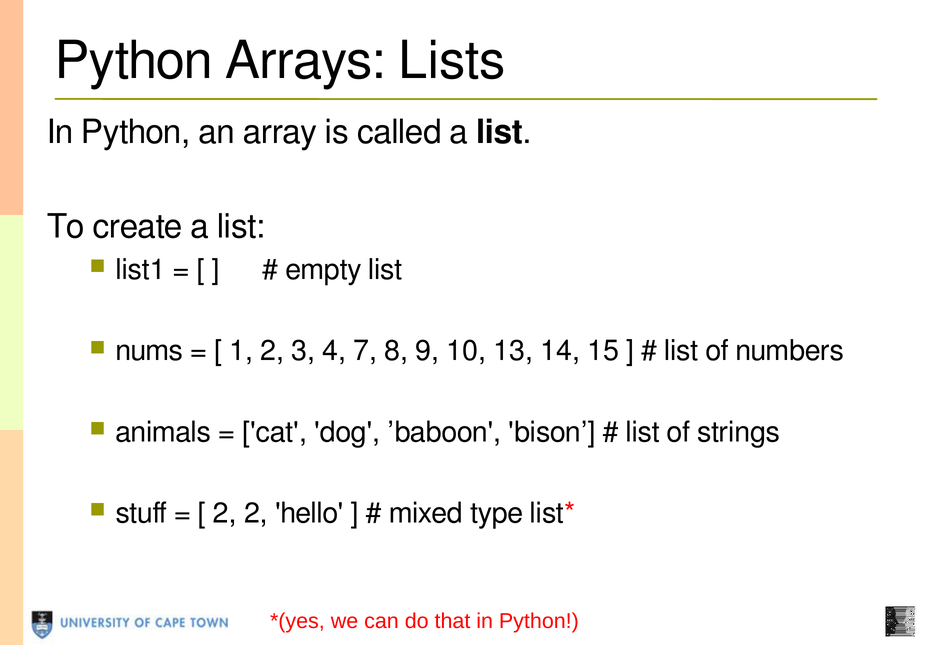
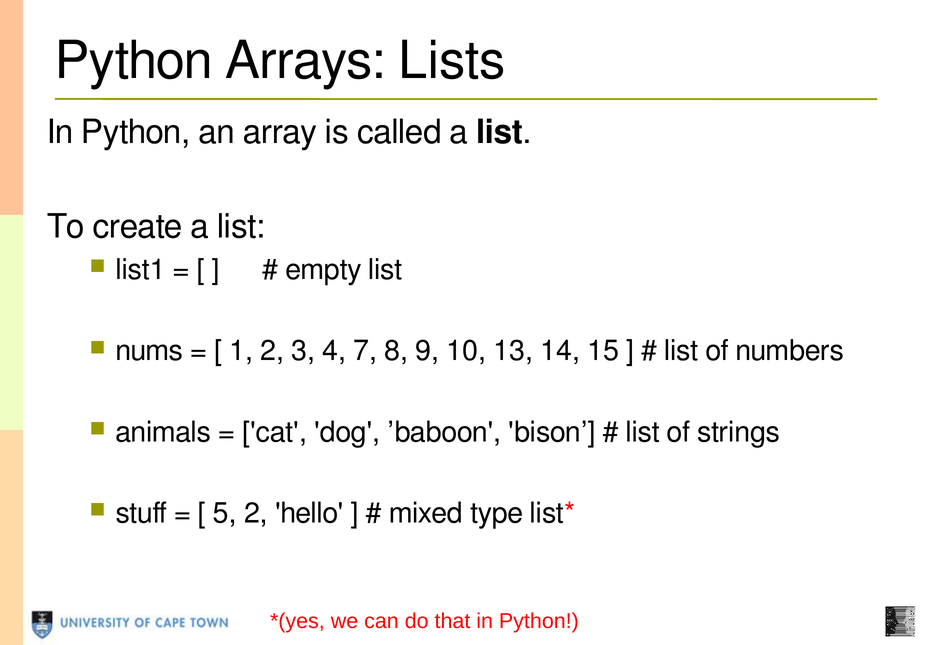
2: 2 -> 5 (225, 513)
